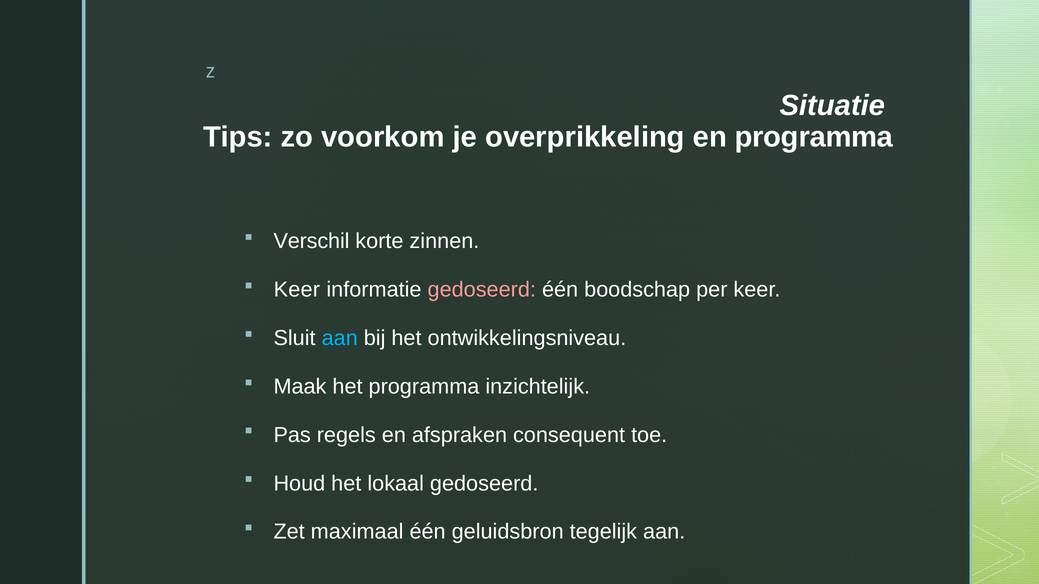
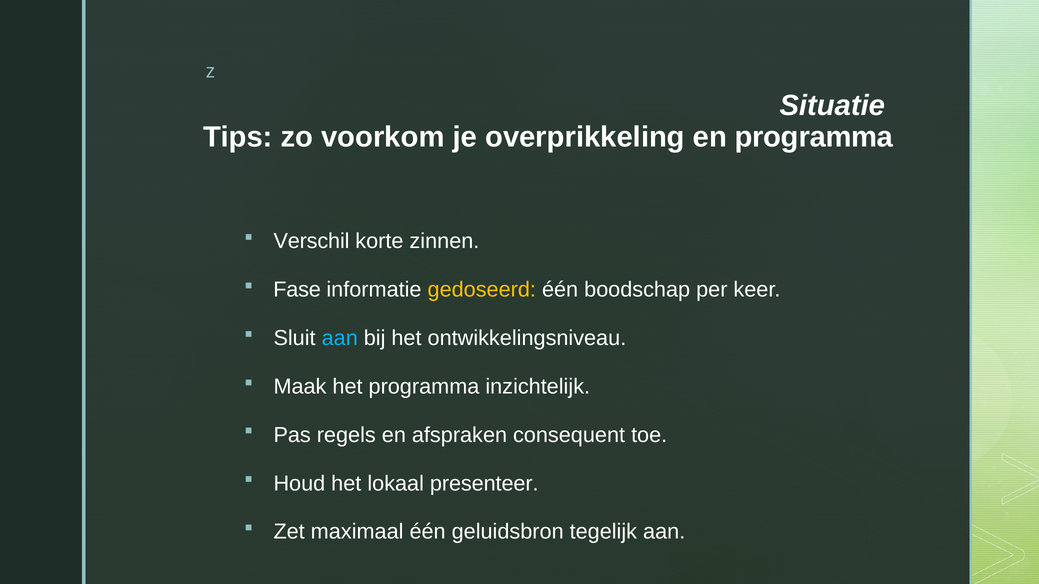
Keer: Keer -> Fase (297, 290)
gedoseerd colour: pink -> yellow (482, 290)
lokaal gedoseerd: gedoseerd -> presenteer (484, 484)
